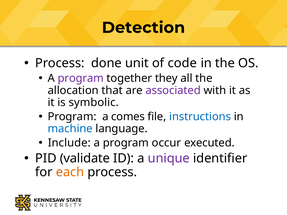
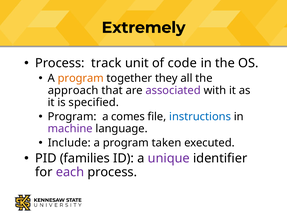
Detection: Detection -> Extremely (144, 28)
done: done -> track (106, 63)
program colour: purple -> orange (81, 78)
allocation: allocation -> approach (73, 90)
symbolic: symbolic -> specified (94, 102)
machine colour: blue -> purple (70, 129)
occur: occur -> taken (166, 143)
validate: validate -> families (85, 159)
each colour: orange -> purple (70, 172)
